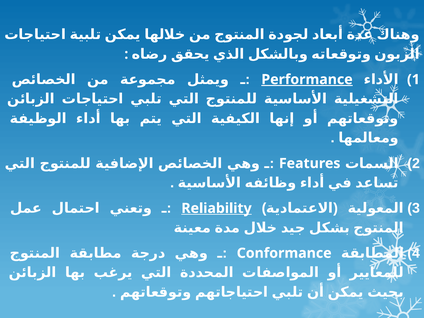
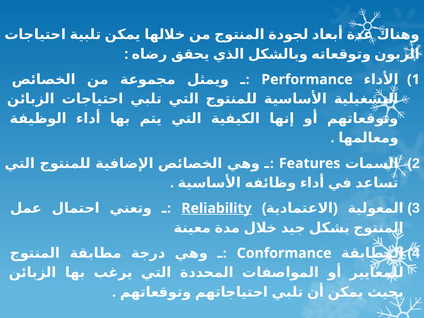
Performance underline: present -> none (307, 80)
